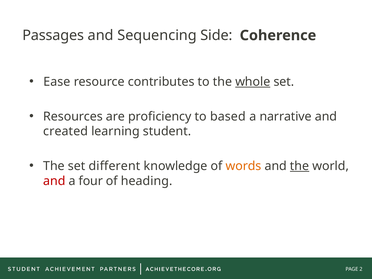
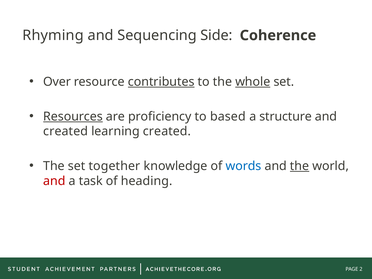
Passages: Passages -> Rhyming (53, 35)
Ease: Ease -> Over (57, 82)
contributes underline: none -> present (161, 82)
Resources underline: none -> present (73, 116)
narrative: narrative -> structure (286, 116)
learning student: student -> created (167, 131)
different: different -> together (115, 166)
words colour: orange -> blue (244, 166)
four: four -> task (91, 181)
